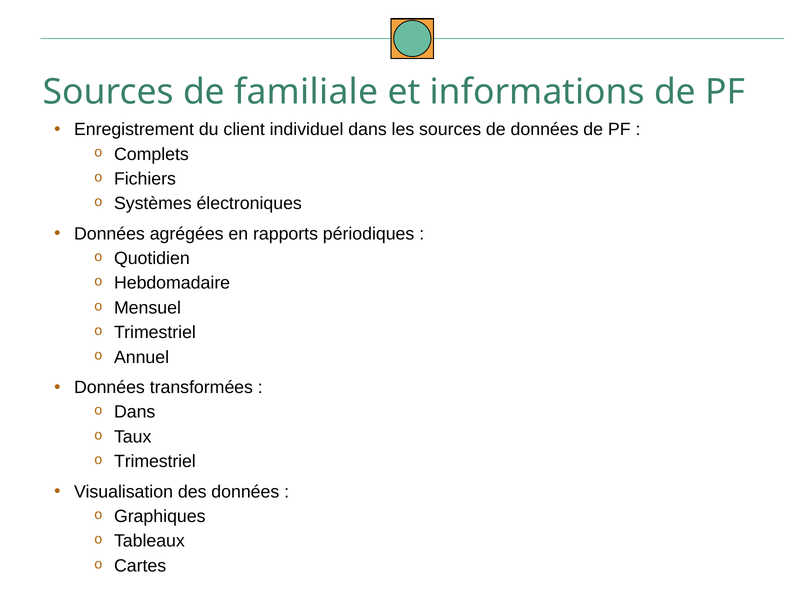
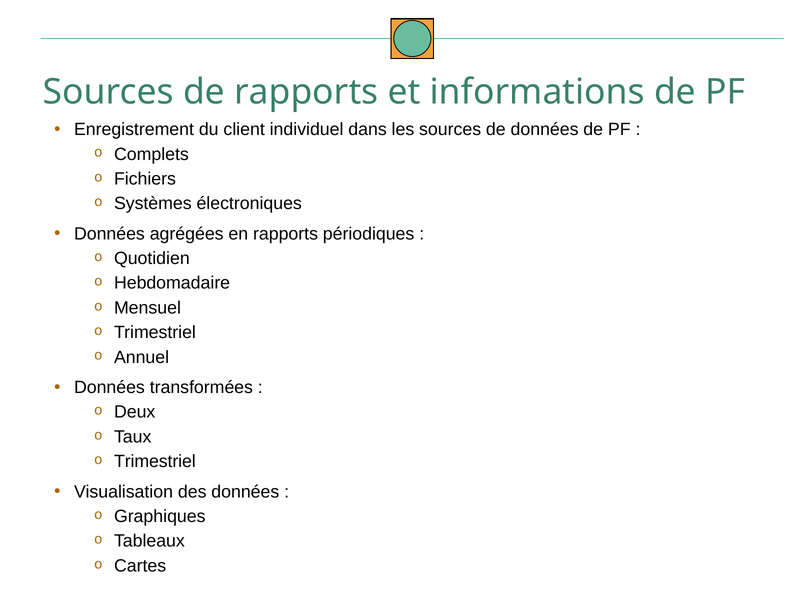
de familiale: familiale -> rapports (306, 92)
Dans: Dans -> Deux (135, 412)
